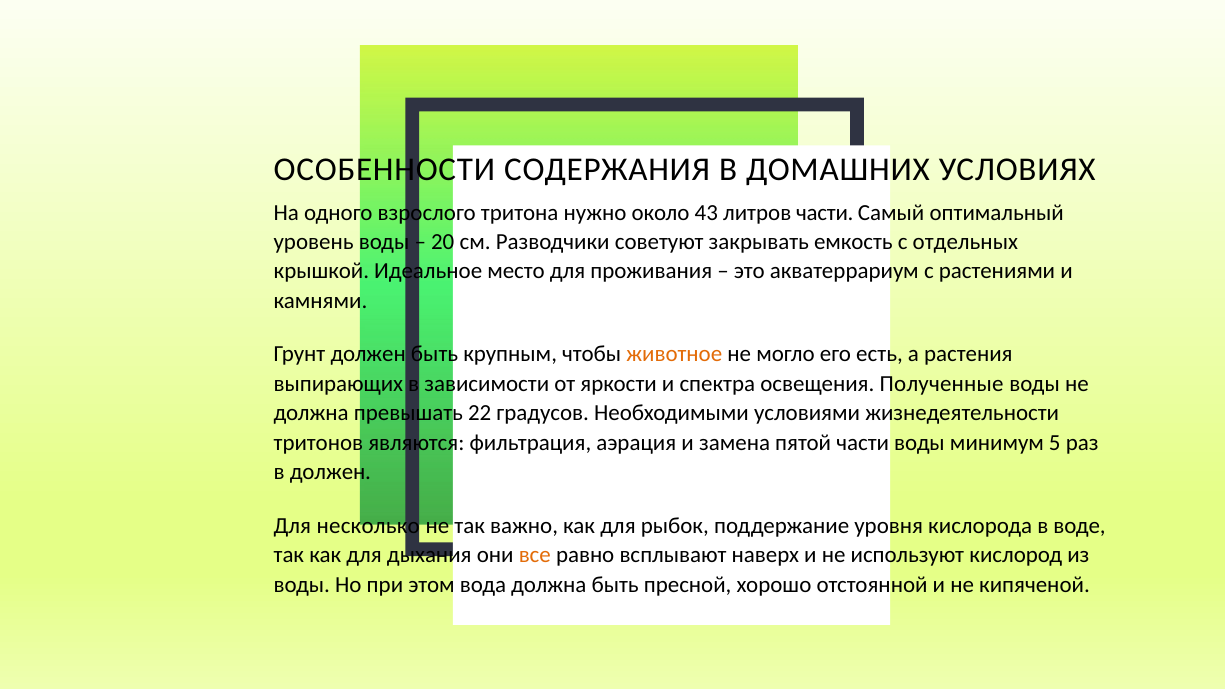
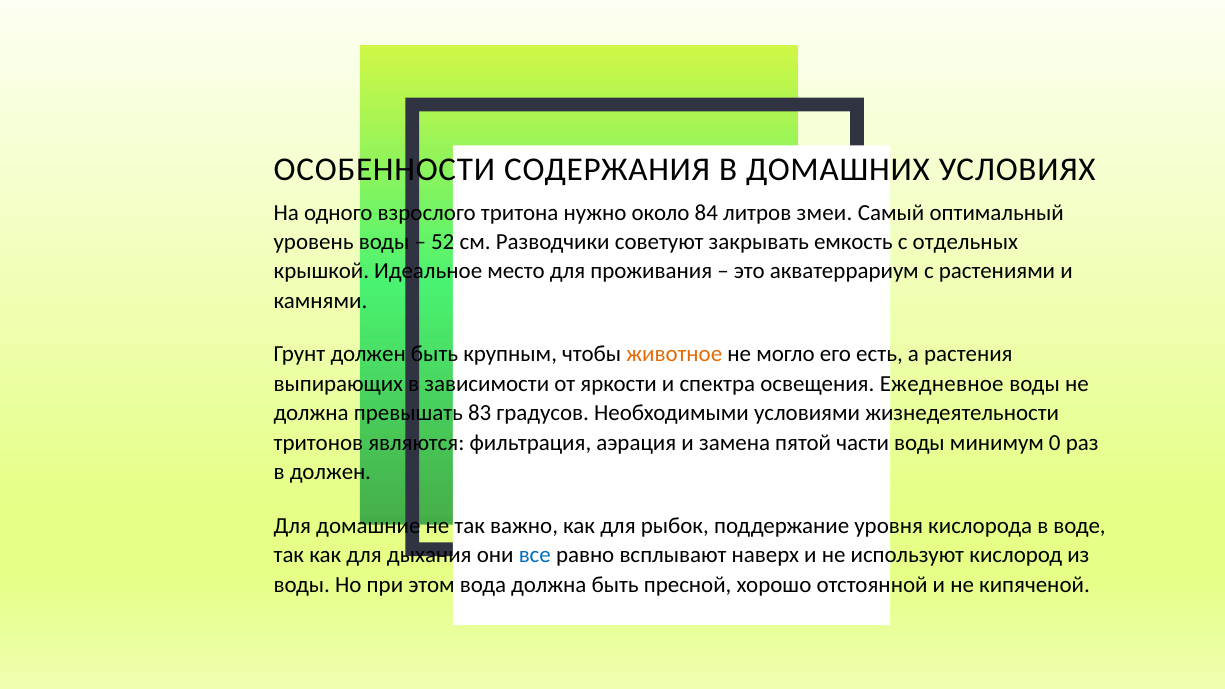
43: 43 -> 84 (706, 212)
литров части: части -> змеи (825, 212)
20: 20 -> 52 (443, 242)
Полученные: Полученные -> Ежедневное (942, 384)
22: 22 -> 83 (480, 413)
5: 5 -> 0 (1055, 443)
несколько: несколько -> домашние (368, 526)
все colour: orange -> blue (535, 555)
